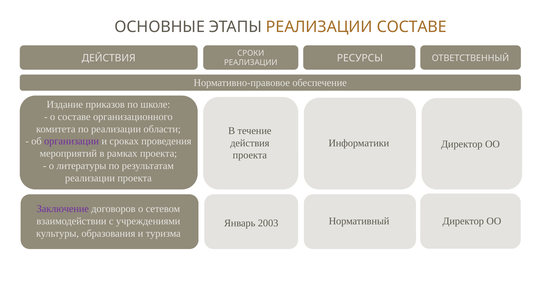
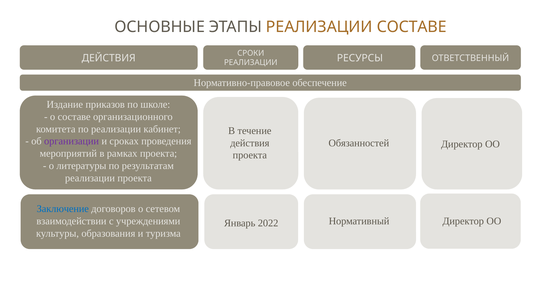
области: области -> кабинет (162, 129)
Информатики: Информатики -> Обязанностей (359, 143)
Заключение colour: purple -> blue (63, 208)
2003: 2003 -> 2022 (268, 223)
